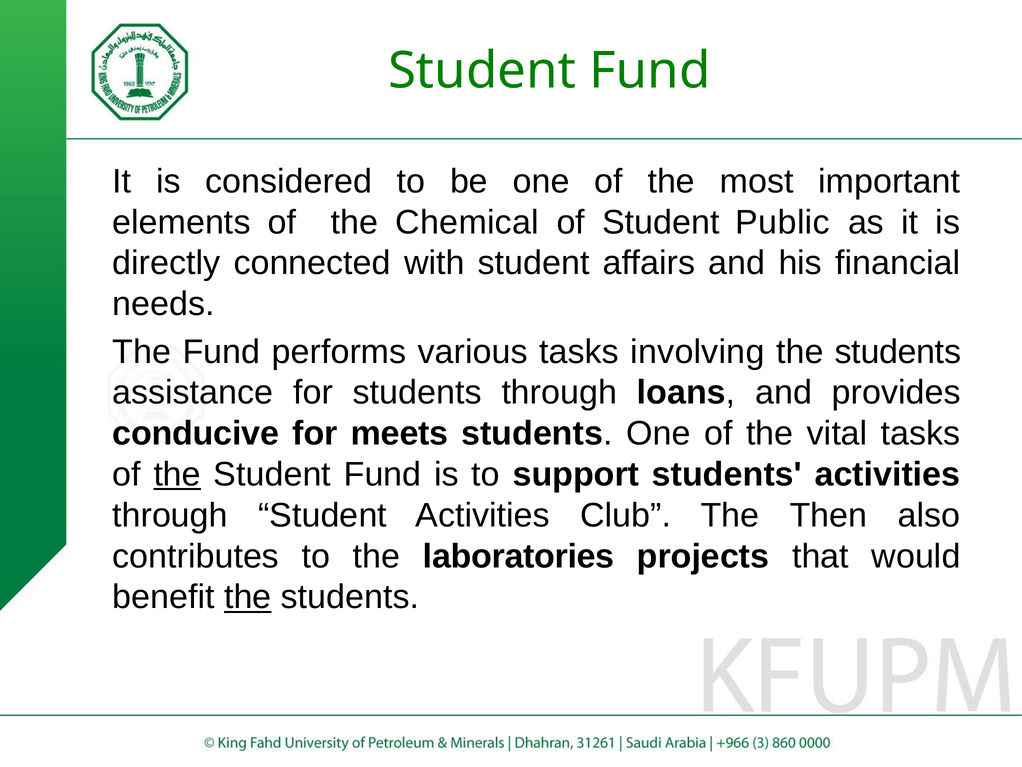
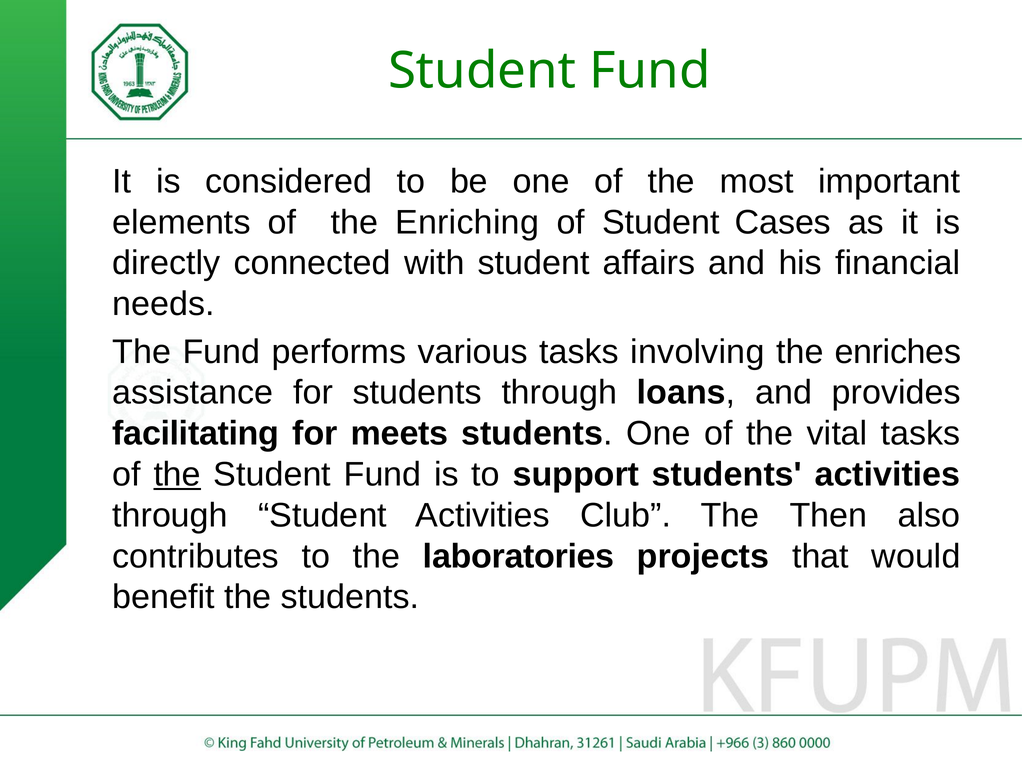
Chemical: Chemical -> Enriching (467, 222)
Public: Public -> Cases (783, 222)
students: students -> enriches (898, 352)
conducive: conducive -> facilitating (196, 433)
the underline: present -> none (248, 597)
